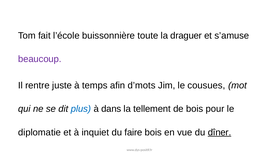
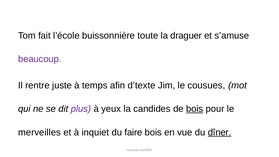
d’mots: d’mots -> d’texte (142, 85)
plus colour: blue -> purple (81, 109)
dans: dans -> yeux (111, 109)
tellement: tellement -> candides (152, 109)
bois underline: none -> present (195, 109)
diplomatie: diplomatie -> merveilles (39, 132)
